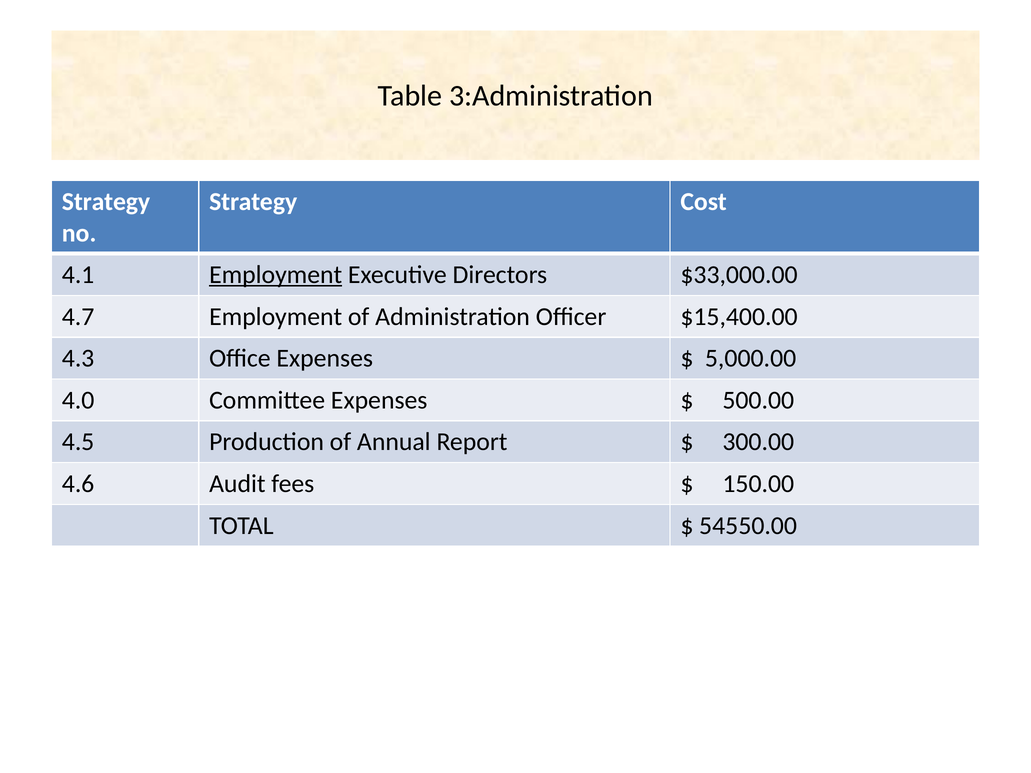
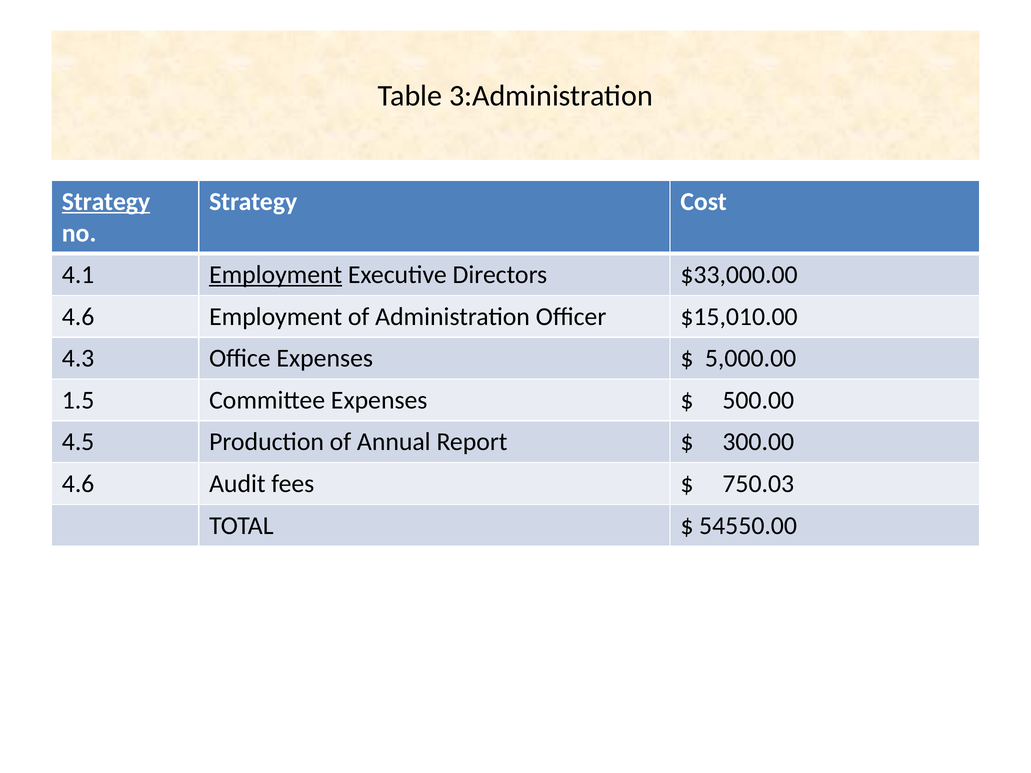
Strategy underline: none -> present (106, 202)
4.7: 4.7 -> 4.6 (78, 317)
$15,400.00: $15,400.00 -> $15,010.00 (739, 317)
4.0: 4.0 -> 1.5 (78, 400)
150.00: 150.00 -> 750.03 (758, 484)
